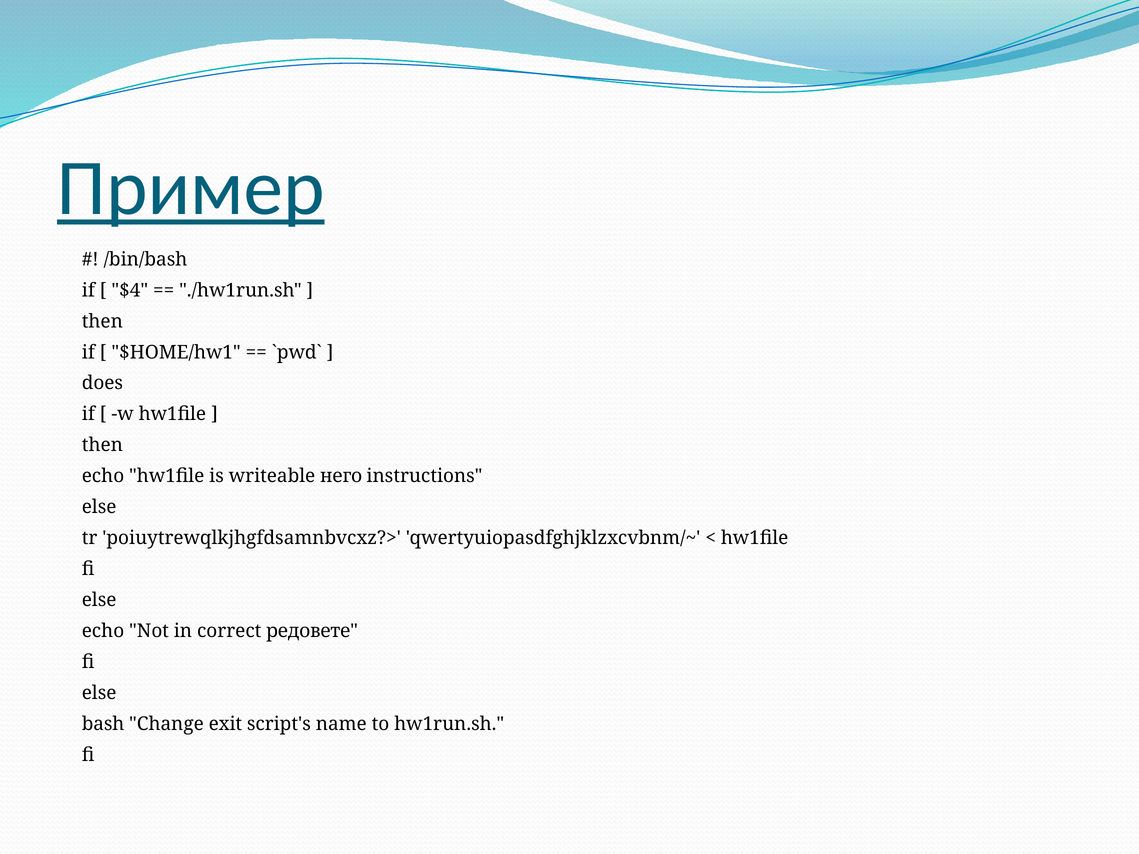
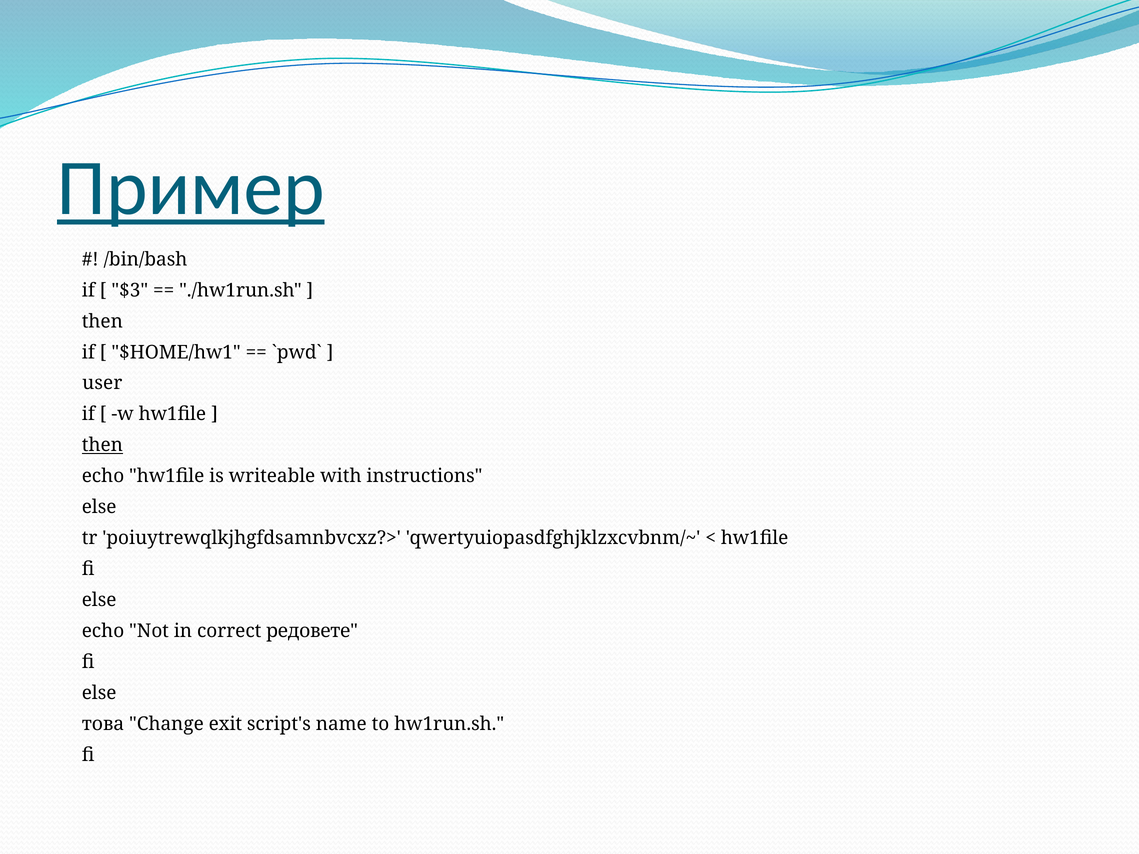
$4: $4 -> $3 (130, 290)
does: does -> user (102, 383)
then underline: none -> present (102, 445)
него: него -> with (341, 476)
bash: bash -> това (103, 724)
